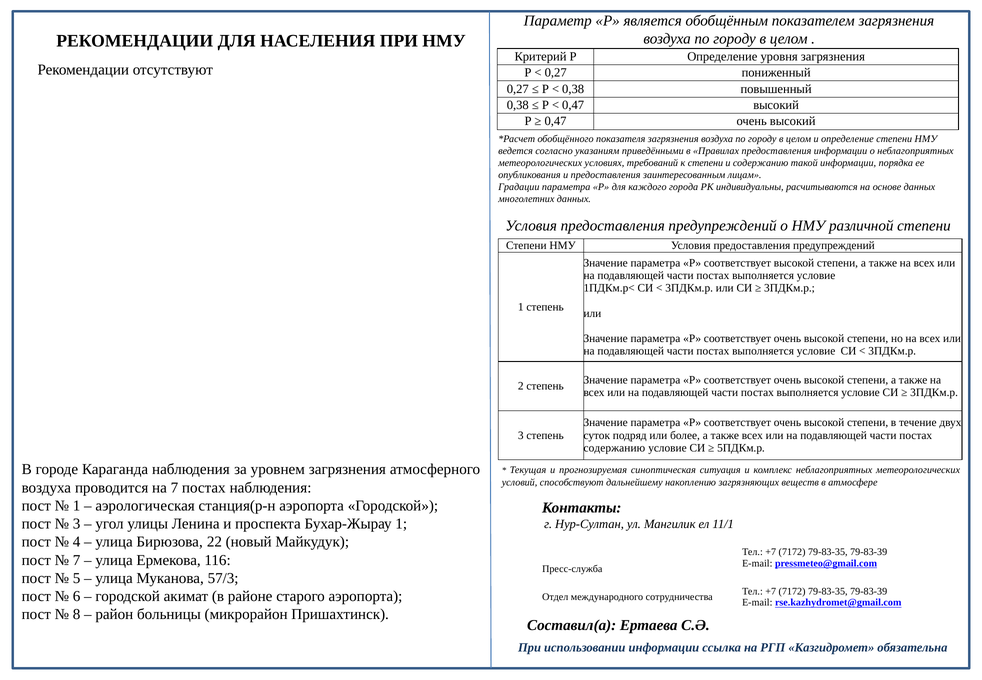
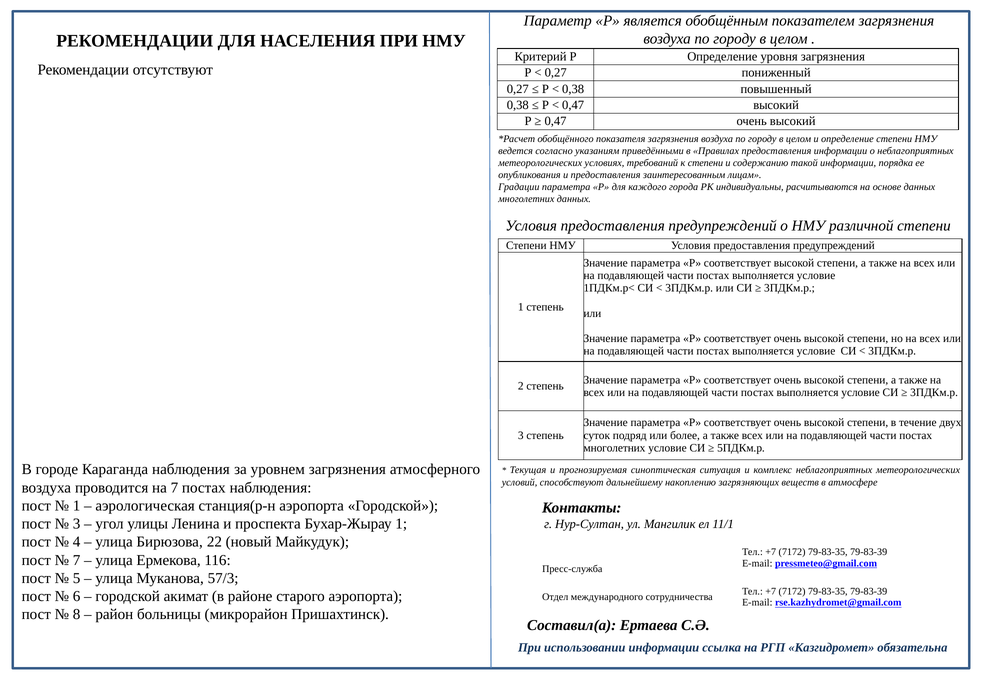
содержанию: содержанию -> многолетних (614, 448)
